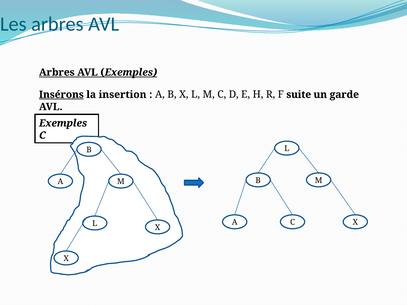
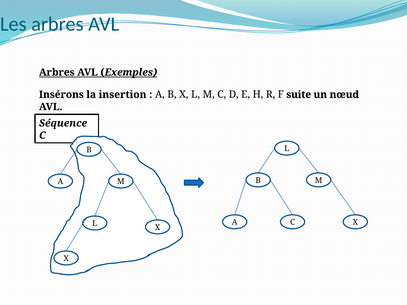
Insérons underline: present -> none (61, 95)
garde: garde -> nœud (344, 95)
Exemples: Exemples -> Séquence (63, 123)
